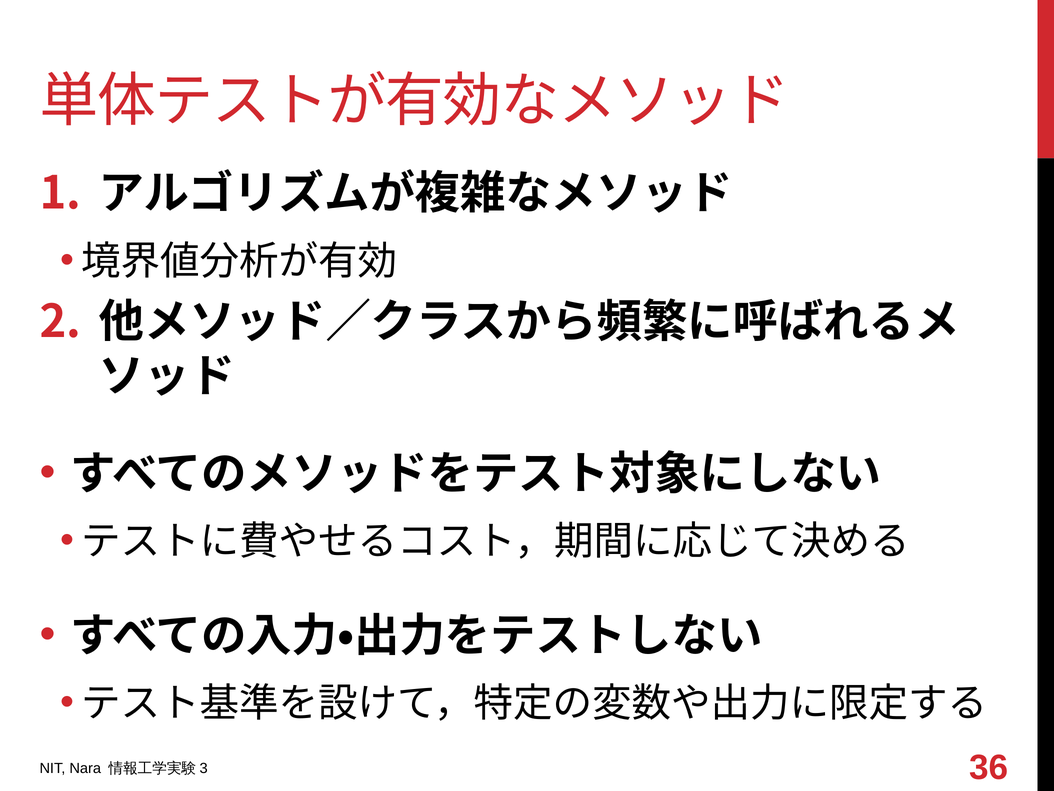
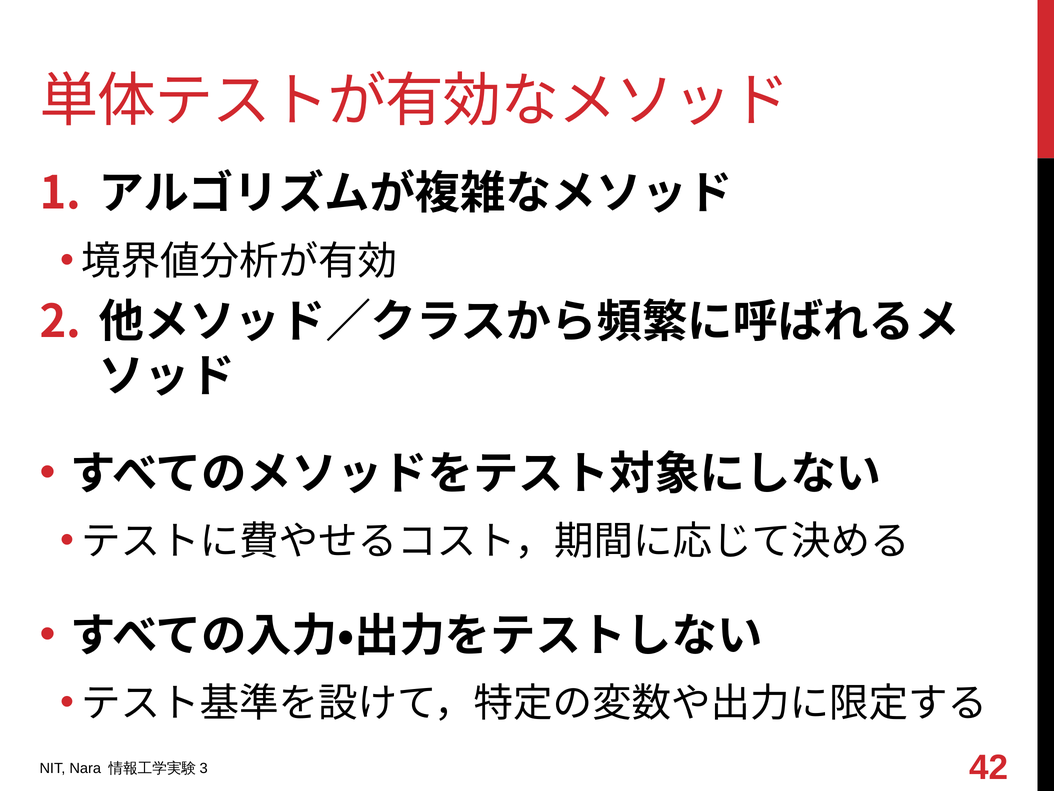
36: 36 -> 42 (989, 767)
